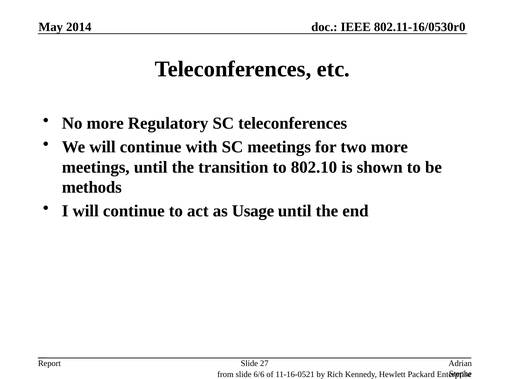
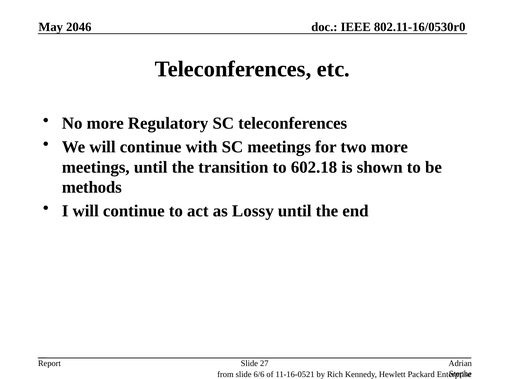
2014: 2014 -> 2046 (79, 27)
802.10: 802.10 -> 602.18 (314, 167)
Usage: Usage -> Lossy (253, 211)
